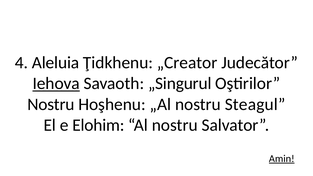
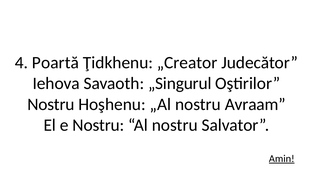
Aleluia: Aleluia -> Poartă (55, 63)
Iehova underline: present -> none (56, 84)
Steagul: Steagul -> Avraam (255, 104)
e Elohim: Elohim -> Nostru (98, 125)
